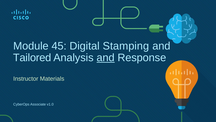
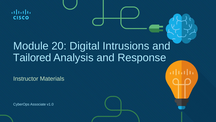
45: 45 -> 20 (59, 46)
Stamping: Stamping -> Intrusions (126, 46)
and underline: present -> none (106, 57)
